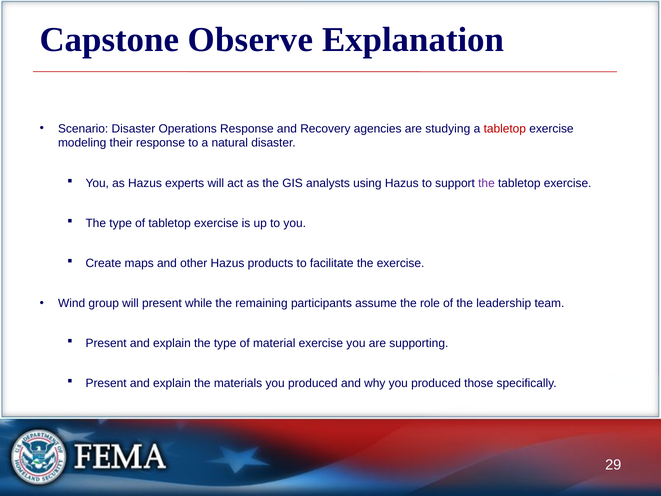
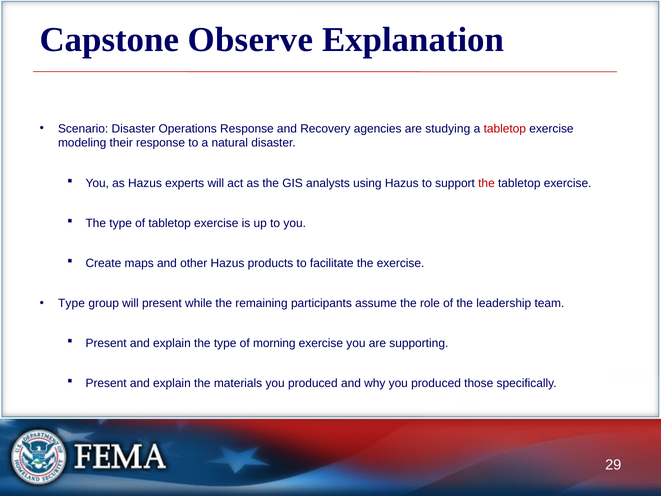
the colour: purple -> red (486, 183)
Wind: Wind -> Type (72, 303)
material: material -> morning (274, 343)
